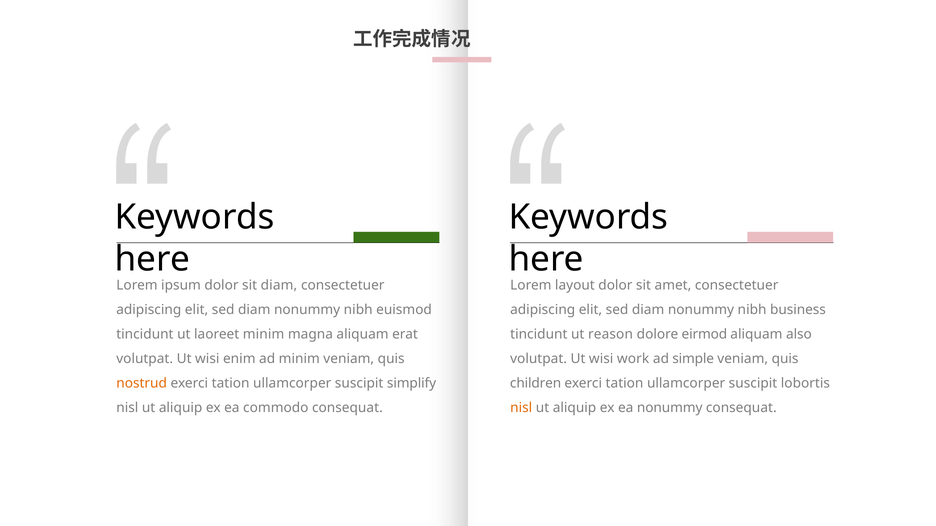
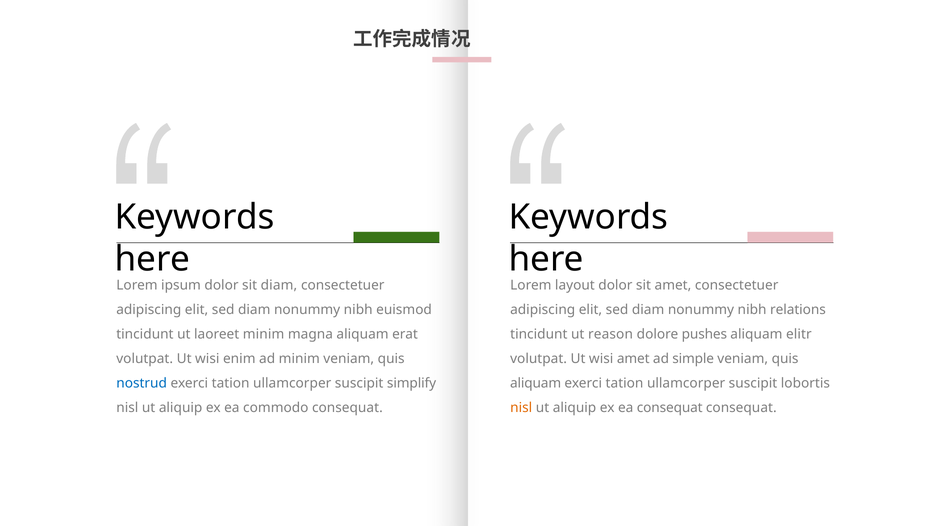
business: business -> relations (798, 310)
eirmod: eirmod -> pushes (704, 335)
also: also -> elitr (799, 335)
wisi work: work -> amet (633, 359)
nostrud colour: orange -> blue (142, 384)
children: children -> aliquam (536, 384)
ea nonummy: nonummy -> consequat (670, 408)
